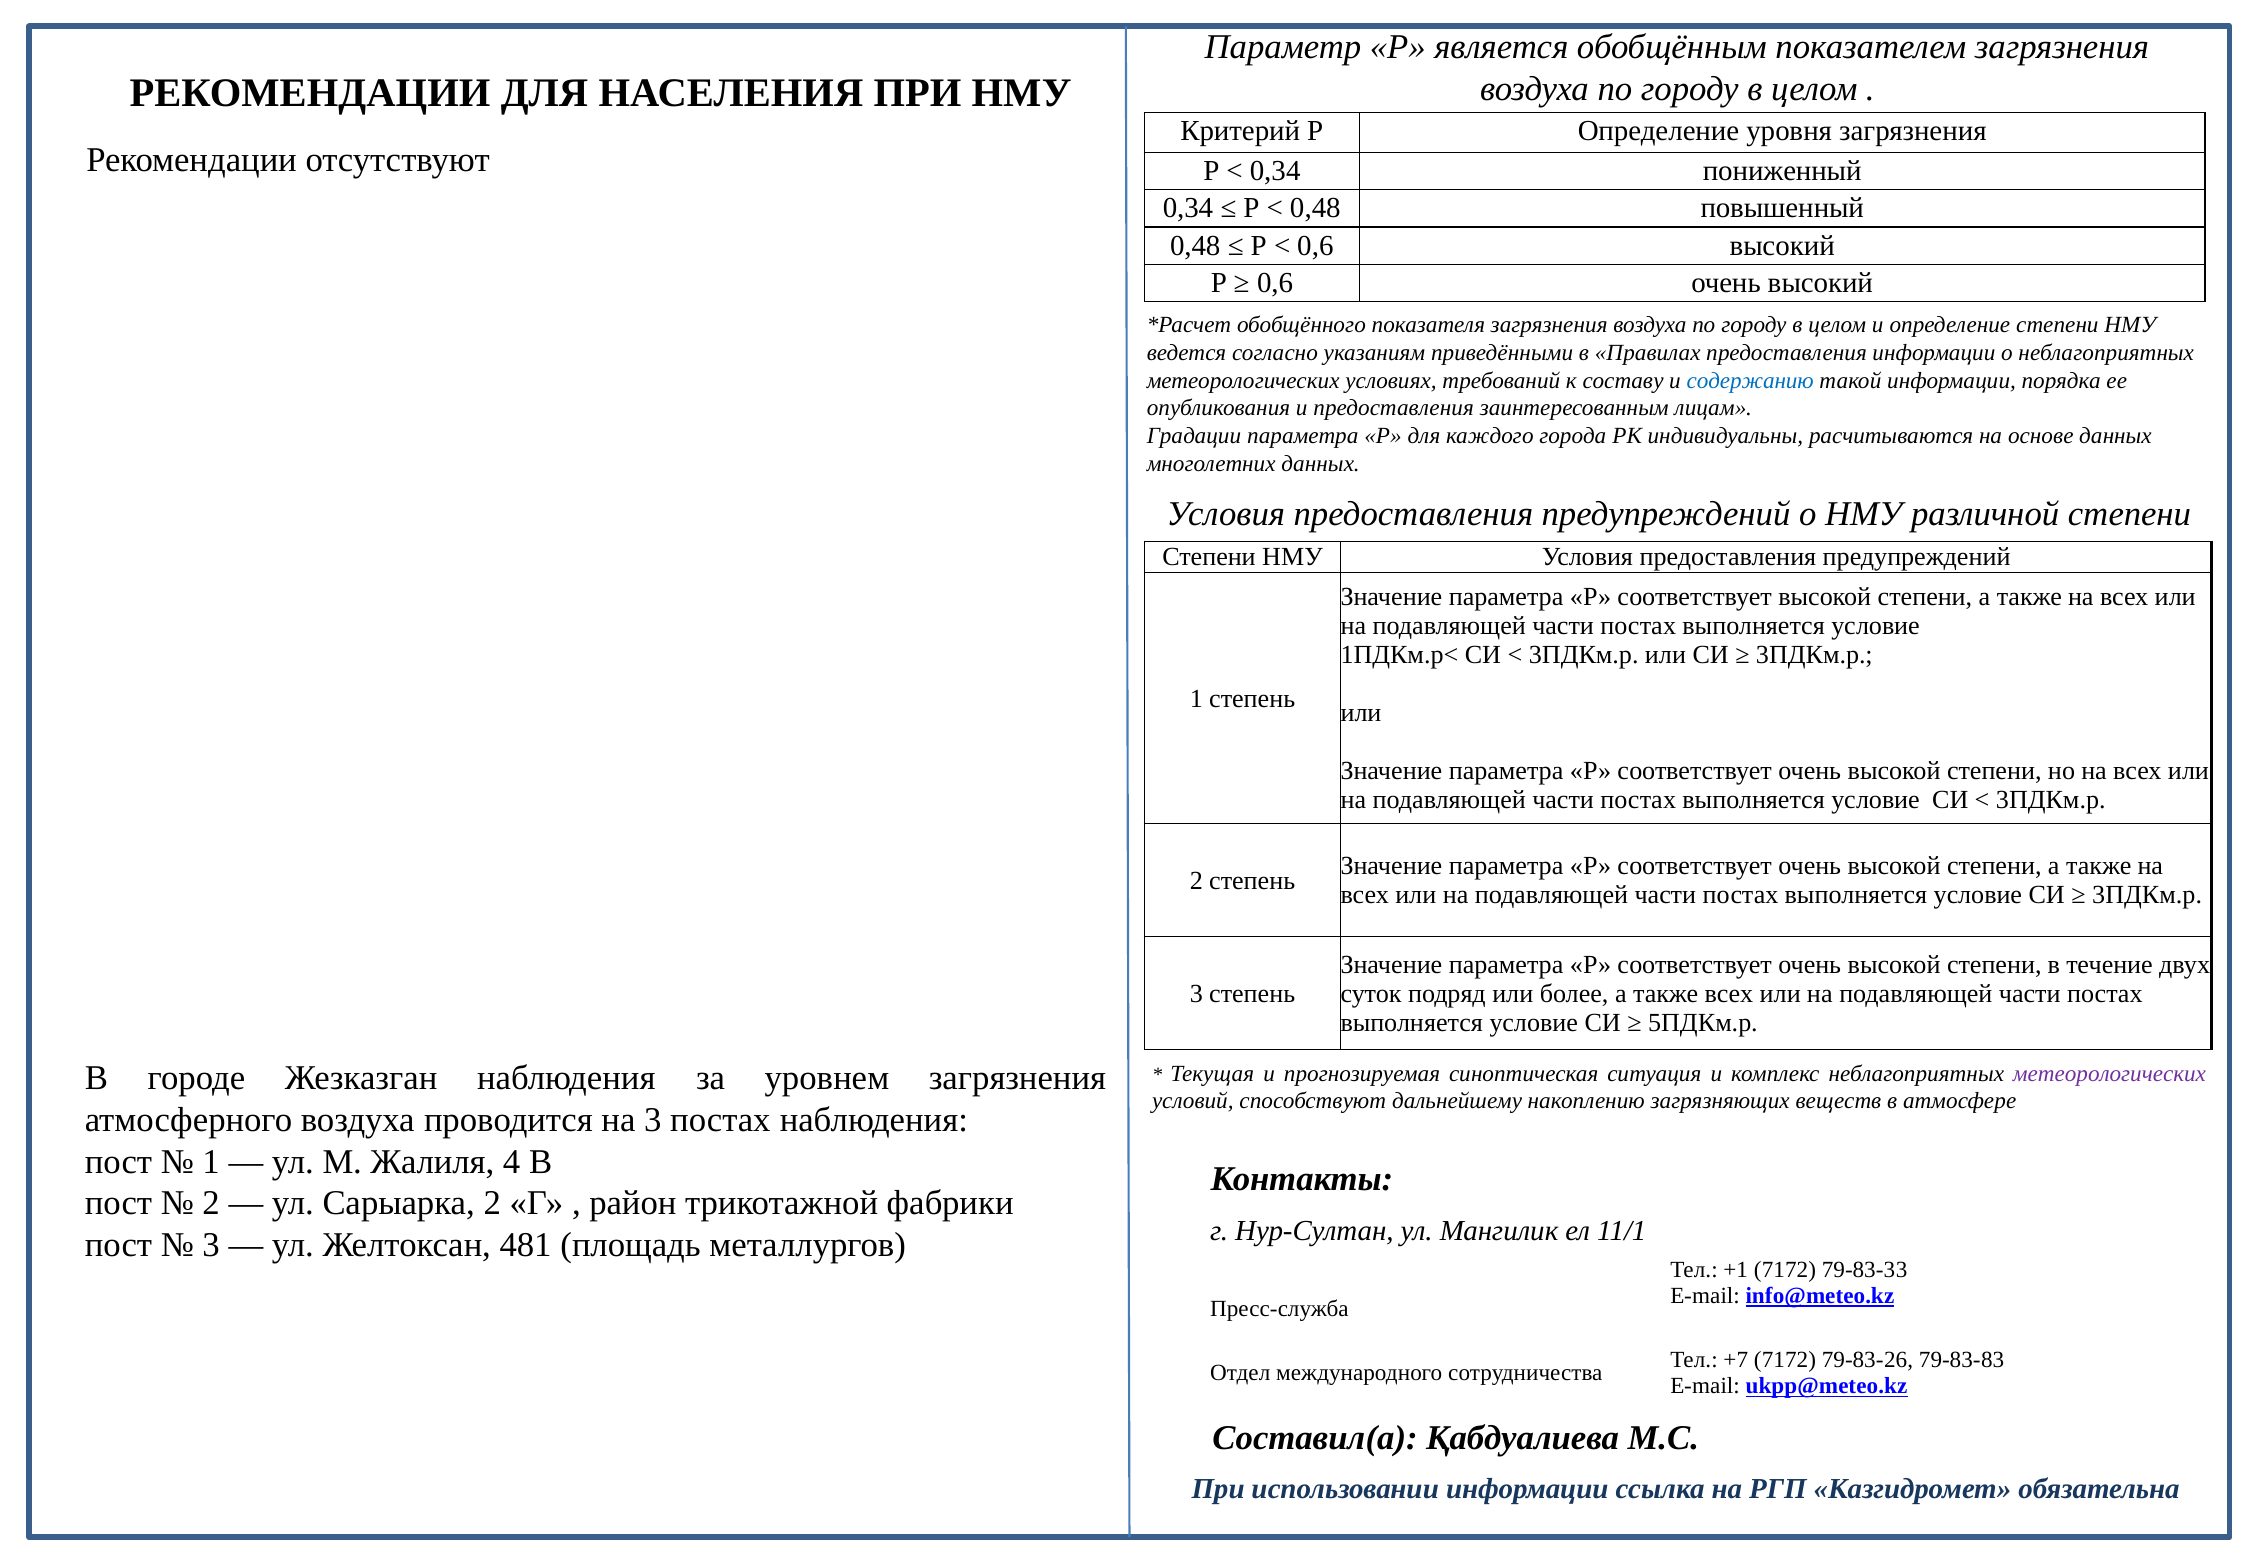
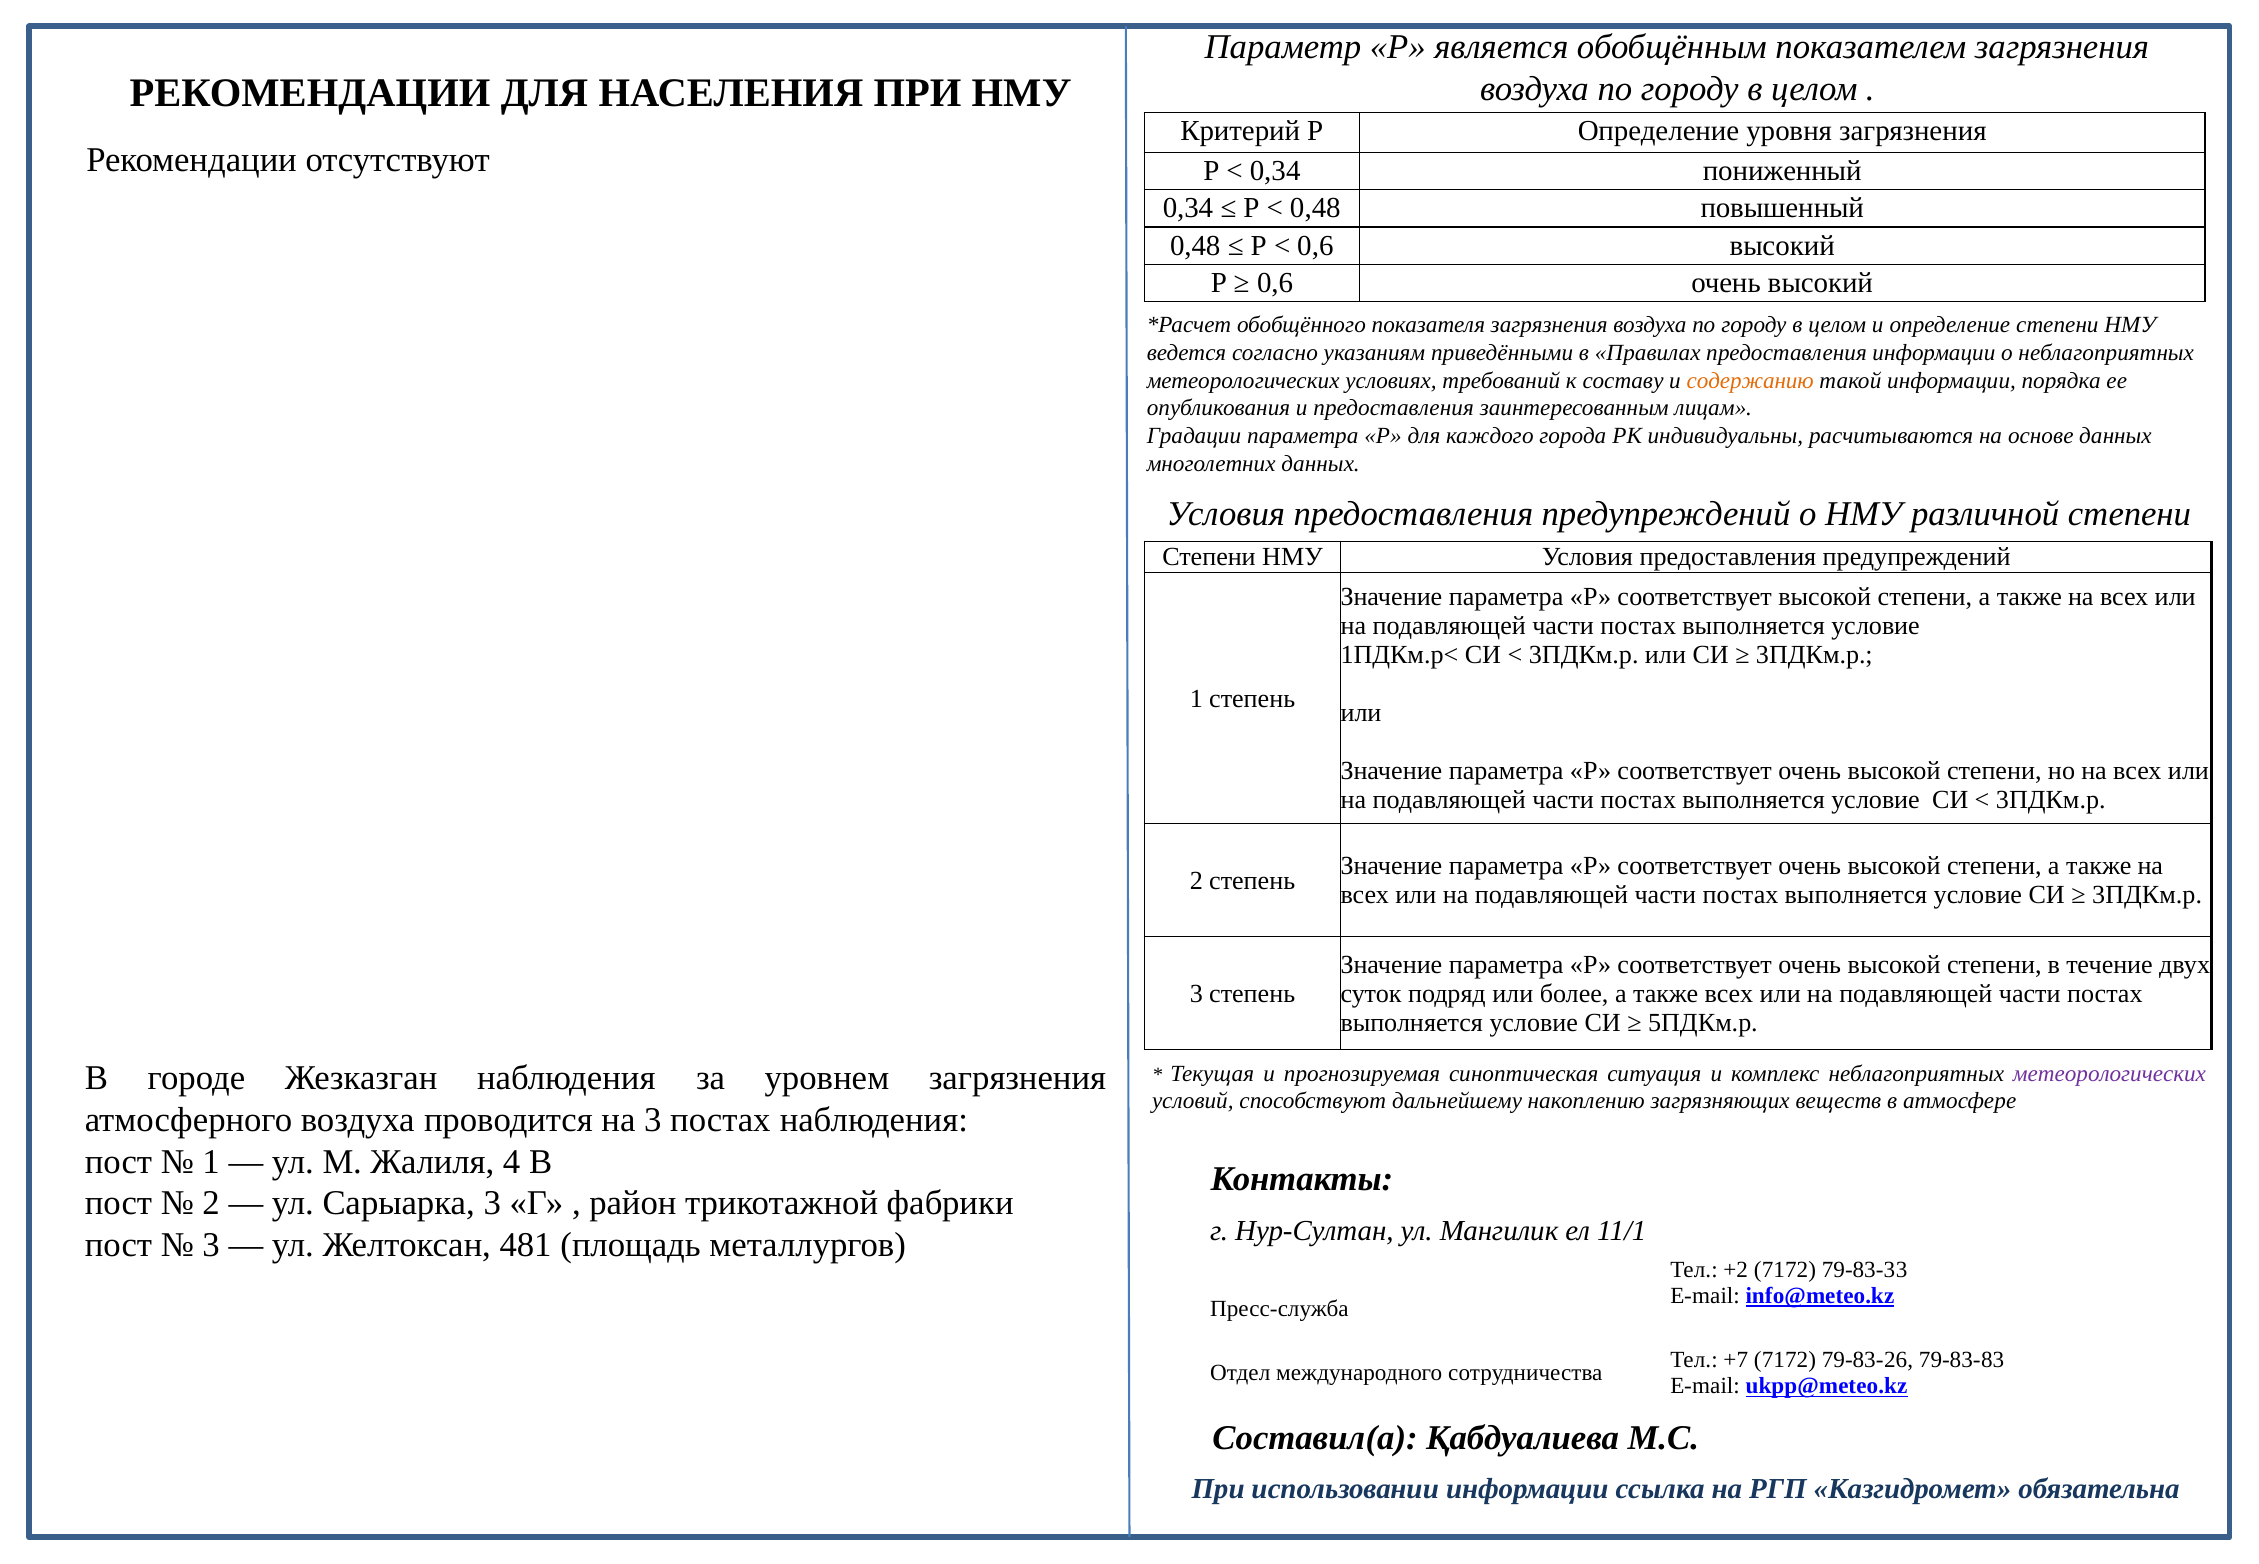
содержанию colour: blue -> orange (1750, 381)
Сарыарка 2: 2 -> 3 (492, 1203)
+1: +1 -> +2 (1736, 1270)
